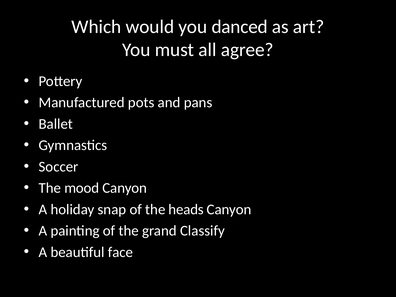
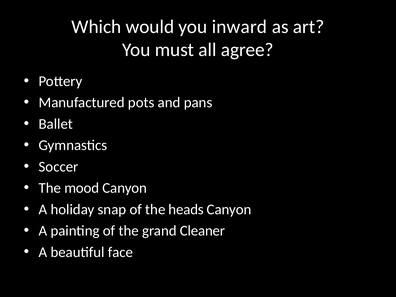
danced: danced -> inward (239, 27)
Classify: Classify -> Cleaner (202, 231)
